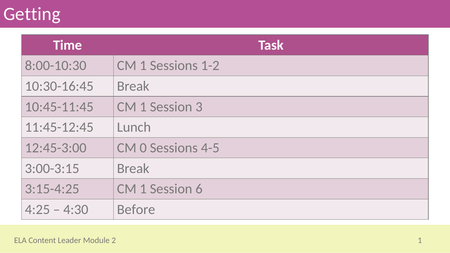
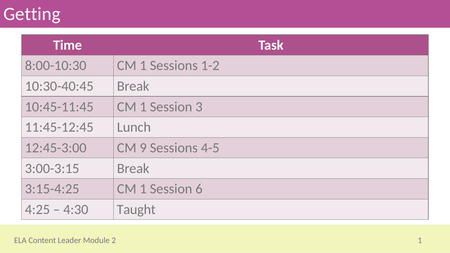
10:30-16:45: 10:30-16:45 -> 10:30-40:45 (59, 86)
0: 0 -> 9 (143, 148)
Before: Before -> Taught (136, 210)
